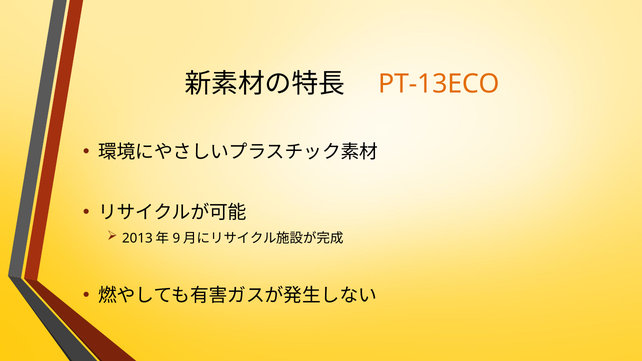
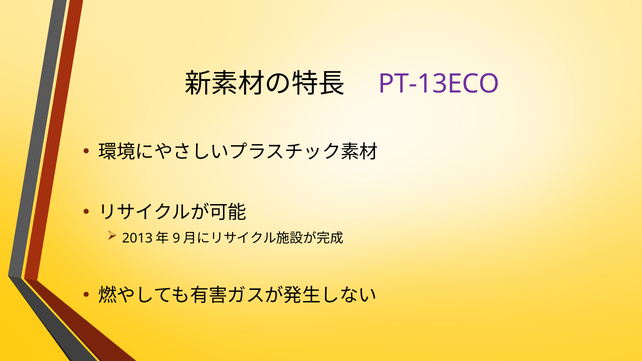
PT-13ECO colour: orange -> purple (439, 84)
